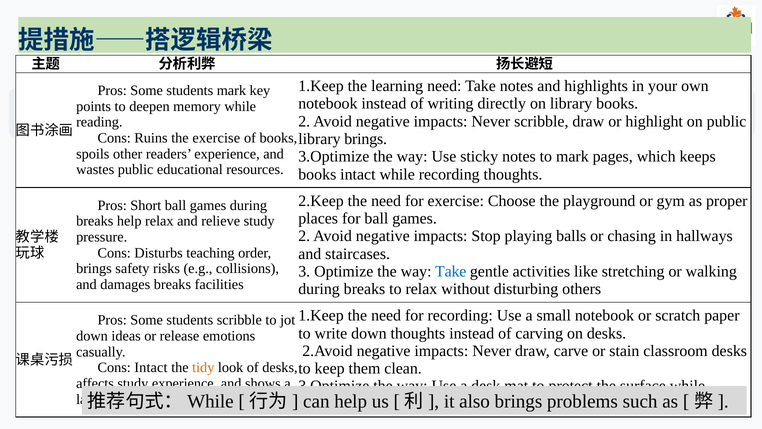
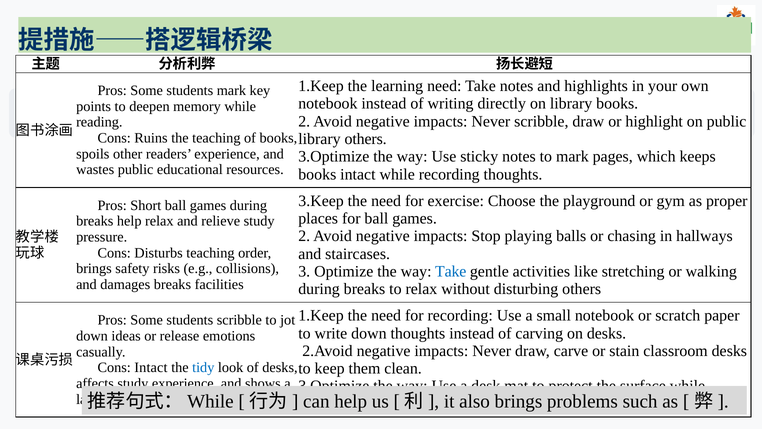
the exercise: exercise -> teaching (216, 138)
library brings: brings -> others (366, 139)
2.Keep: 2.Keep -> 3.Keep (321, 201)
tidy colour: orange -> blue (203, 367)
